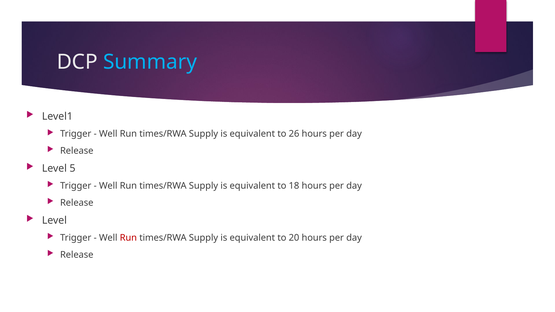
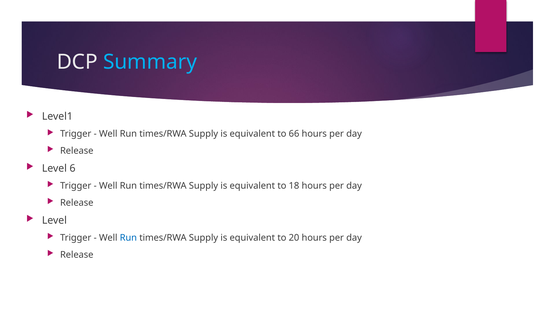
26: 26 -> 66 (294, 134)
5: 5 -> 6 (73, 168)
Run colour: red -> blue (128, 238)
